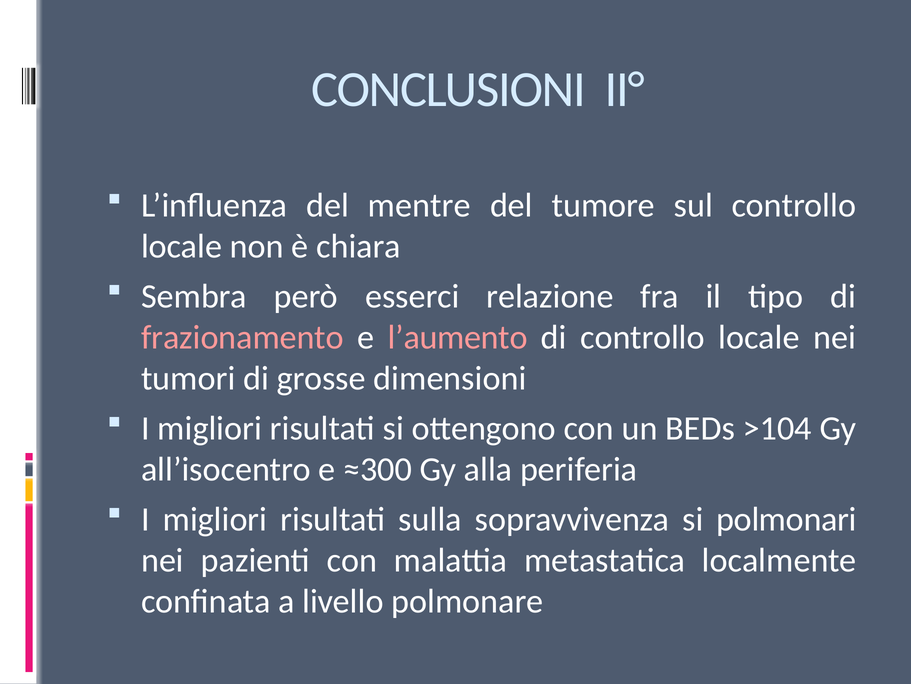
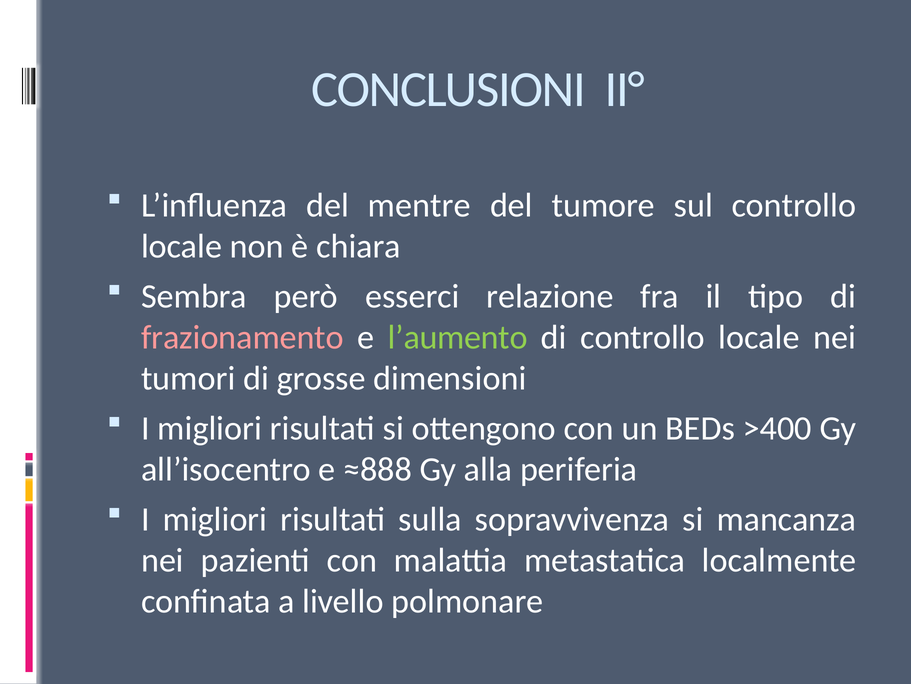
l’aumento colour: pink -> light green (458, 337)
>104: >104 -> >400 (777, 428)
≈300: ≈300 -> ≈888 (378, 469)
polmonari: polmonari -> mancanza (786, 519)
